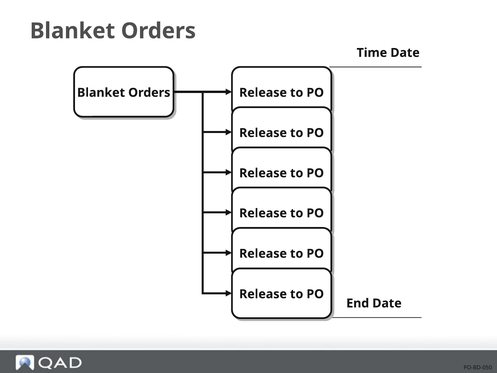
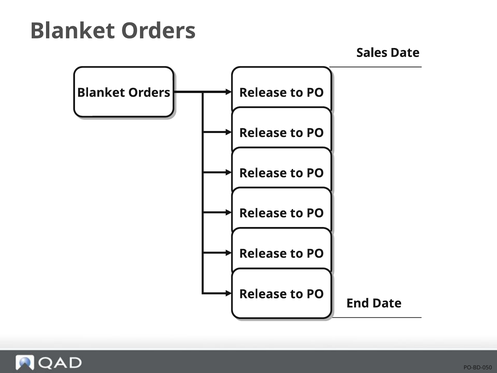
Time: Time -> Sales (372, 53)
